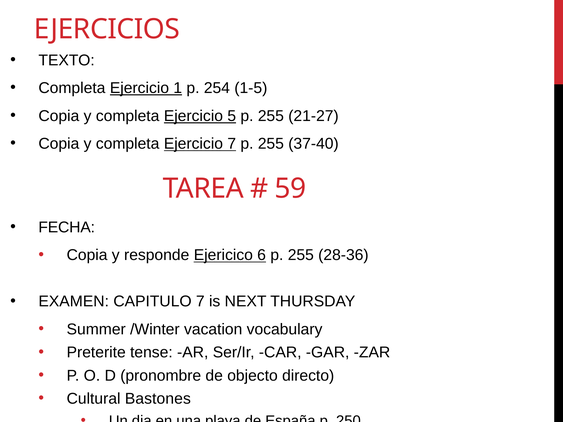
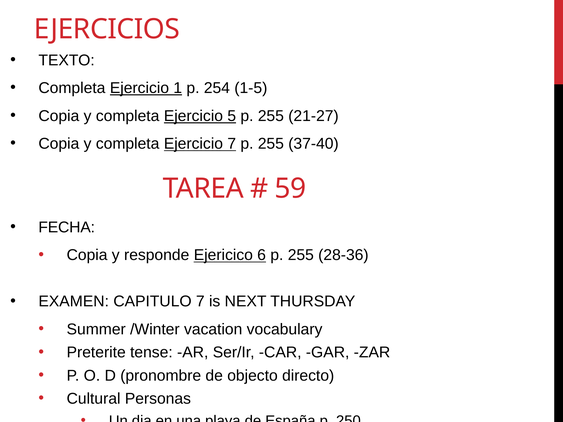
Bastones: Bastones -> Personas (158, 399)
